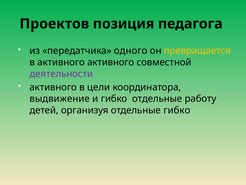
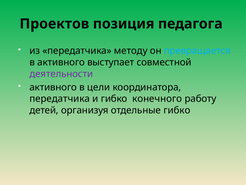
одного: одного -> методу (131, 51)
превращается colour: yellow -> light blue (197, 51)
активного активного: активного -> выступает (111, 62)
выдвижение: выдвижение -> передатчика (60, 99)
гибко отдельные: отдельные -> конечного (157, 99)
